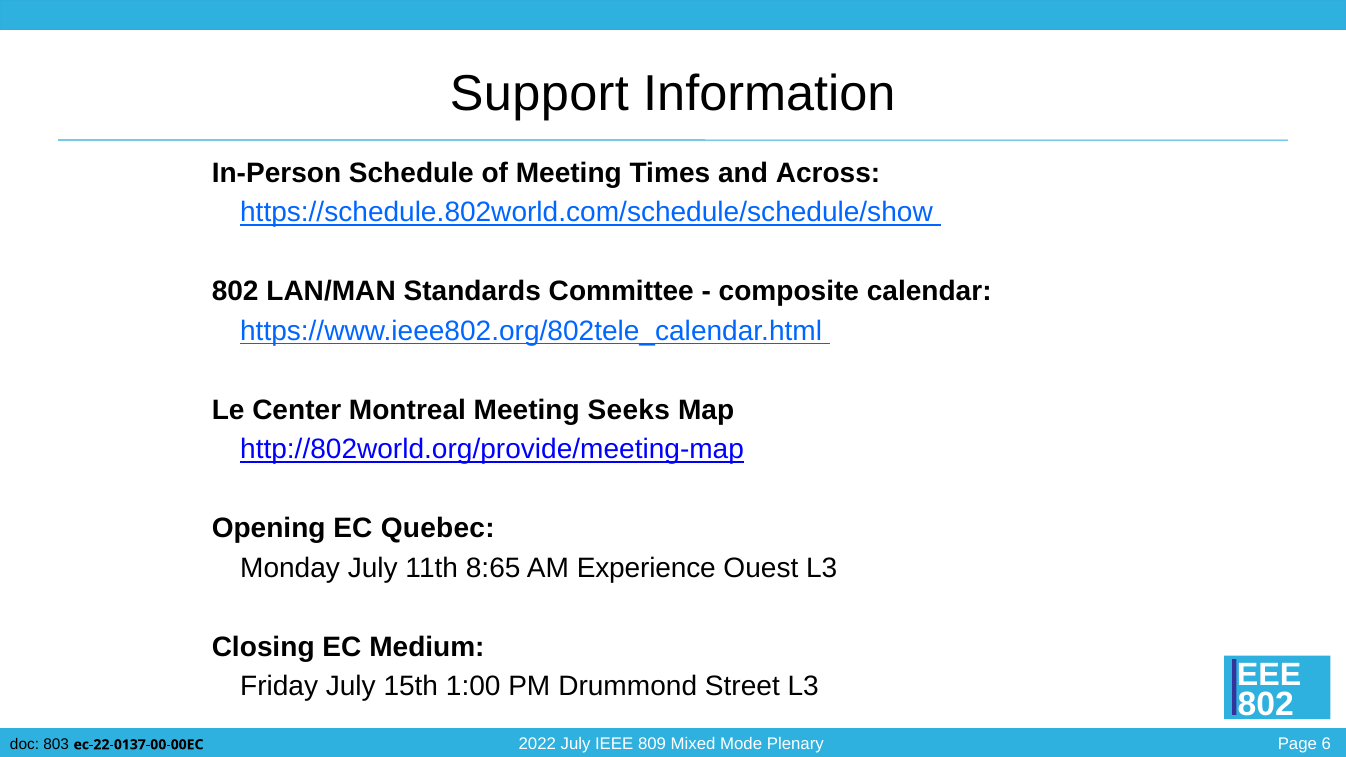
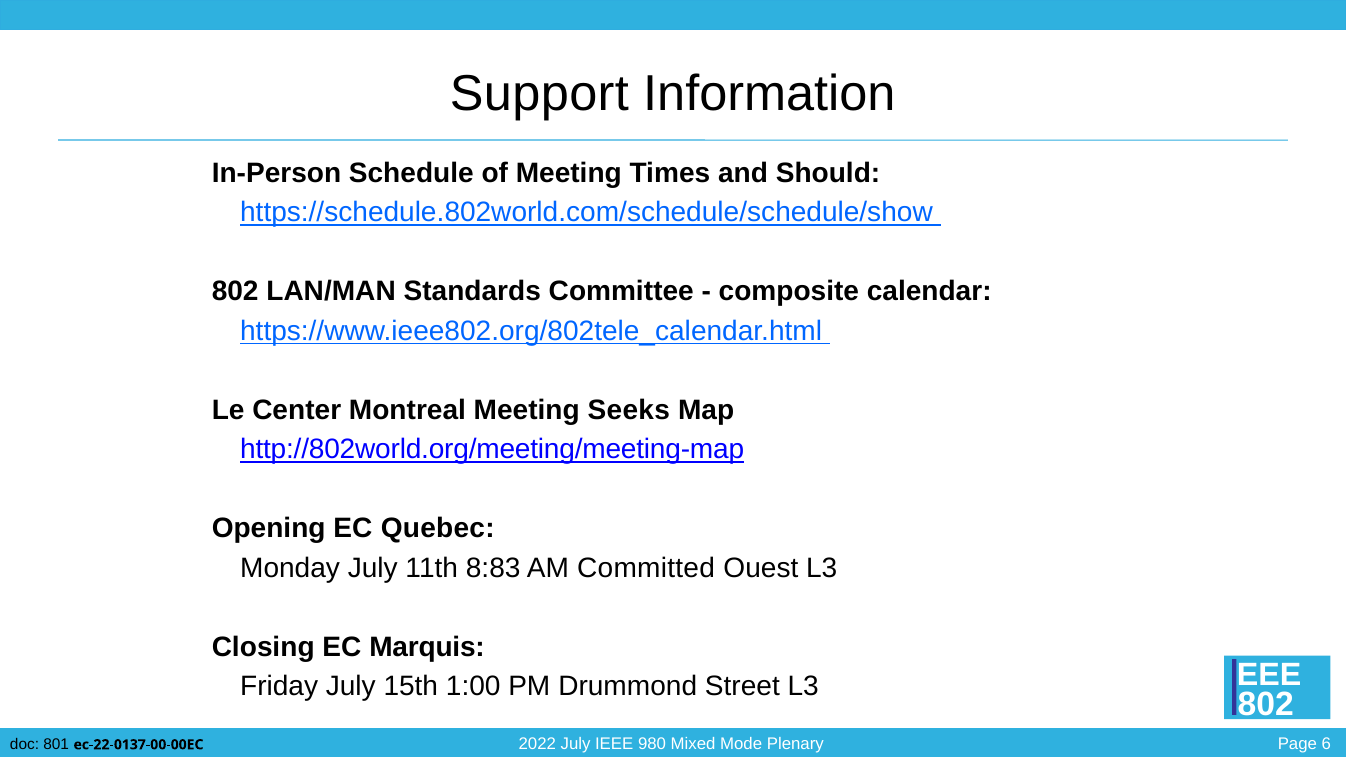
Across: Across -> Should (828, 173)
http://802world.org/provide/meeting-map: http://802world.org/provide/meeting-map -> http://802world.org/meeting/meeting-map (492, 450)
8:65: 8:65 -> 8:83 (493, 568)
Experience: Experience -> Committed (646, 568)
Medium: Medium -> Marquis (427, 647)
809: 809 -> 980 (652, 744)
803: 803 -> 801 (56, 744)
